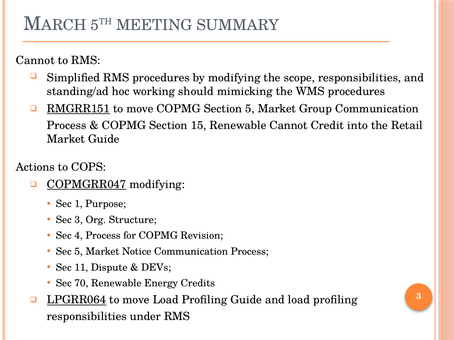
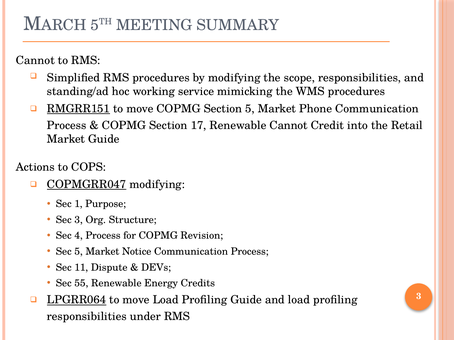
should: should -> service (196, 92)
Group: Group -> Phone (316, 109)
15: 15 -> 17 (199, 126)
70: 70 -> 55 (81, 284)
